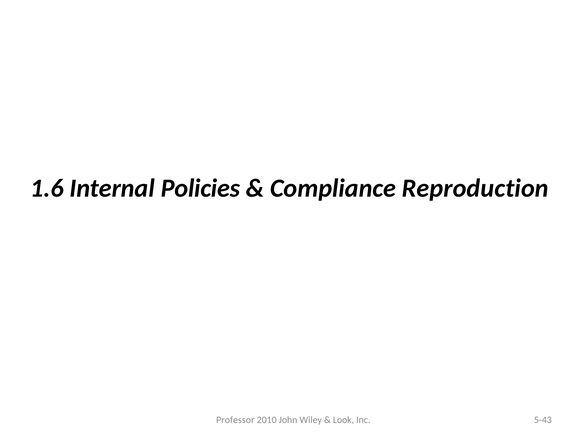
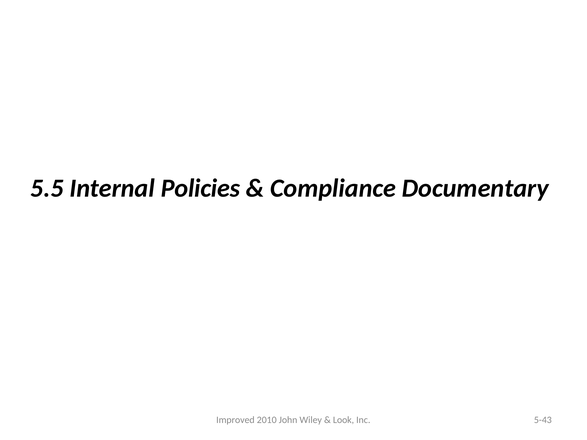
1.6: 1.6 -> 5.5 (47, 188)
Reproduction: Reproduction -> Documentary (475, 188)
Professor: Professor -> Improved (235, 420)
